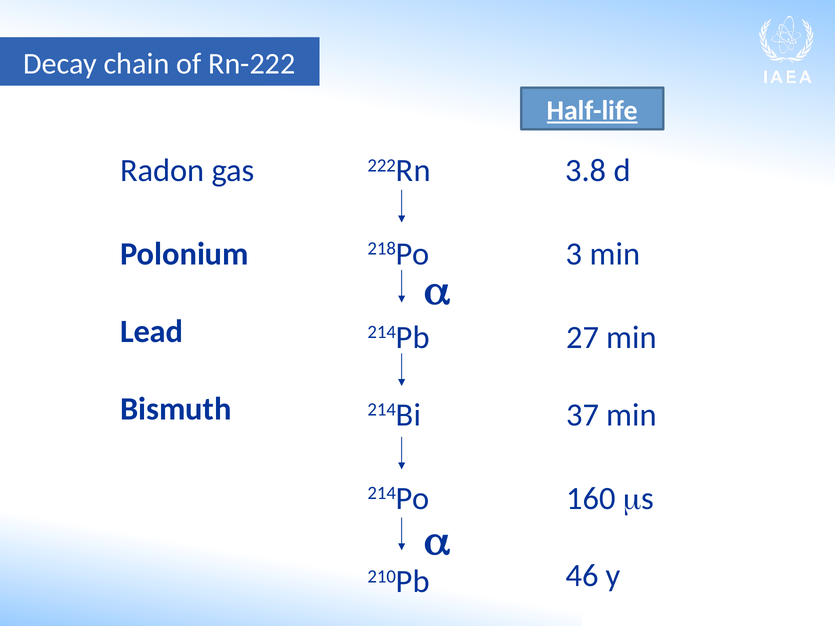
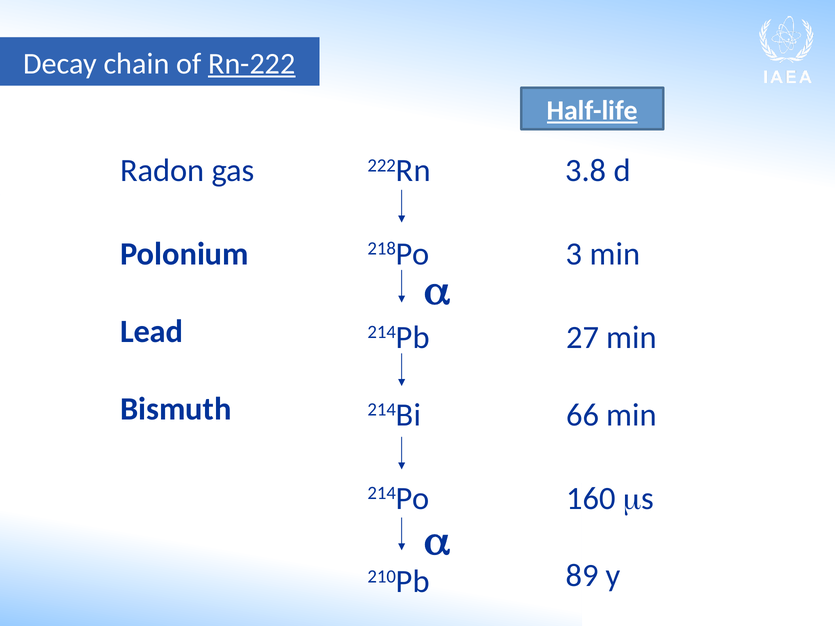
Rn-222 underline: none -> present (252, 64)
37: 37 -> 66 (583, 415)
46: 46 -> 89 (582, 576)
